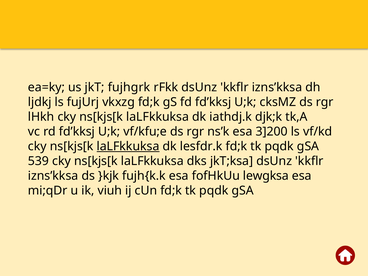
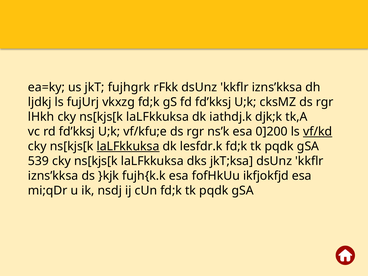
3]200: 3]200 -> 0]200 (272, 132)
vf/kd underline: none -> present (318, 132)
lewgksa: lewgksa -> ikfjokfjd (266, 176)
viuh: viuh -> nsdj (110, 190)
